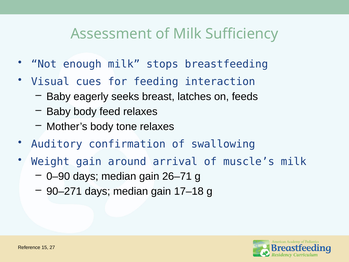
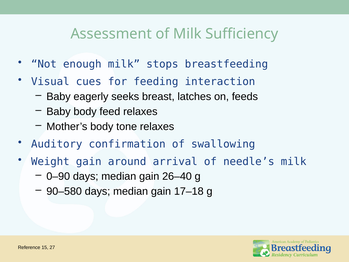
muscle’s: muscle’s -> needle’s (249, 161)
26–71: 26–71 -> 26–40 (177, 176)
90–271: 90–271 -> 90–580 (64, 191)
